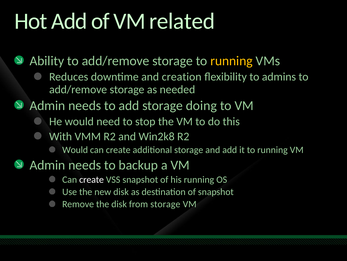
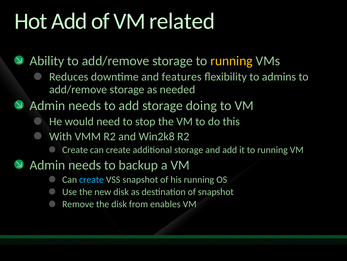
creation: creation -> features (182, 77)
Would: Would -> Create (75, 149)
create colour: white -> light blue (92, 179)
from storage: storage -> enables (165, 204)
